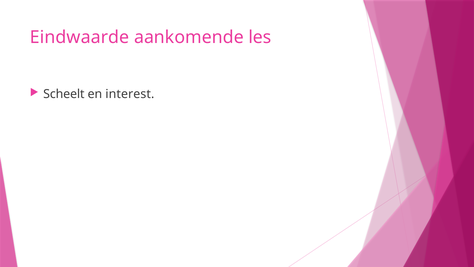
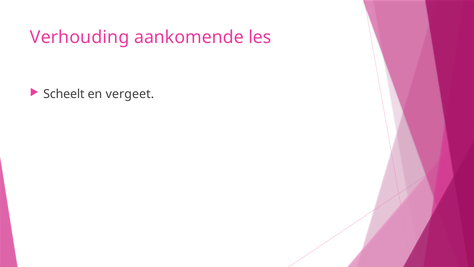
Eindwaarde: Eindwaarde -> Verhouding (80, 37)
interest: interest -> vergeet (130, 94)
